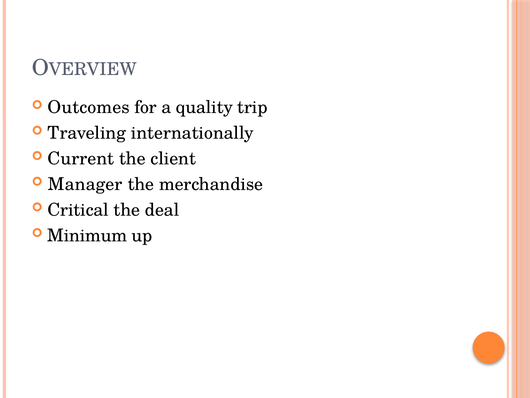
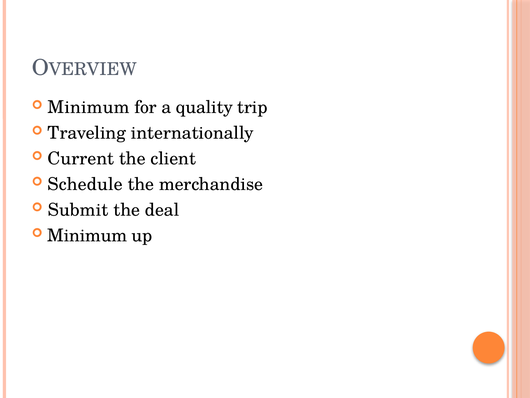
Outcomes: Outcomes -> Minimum (89, 107)
Manager: Manager -> Schedule (85, 184)
Critical: Critical -> Submit (78, 210)
